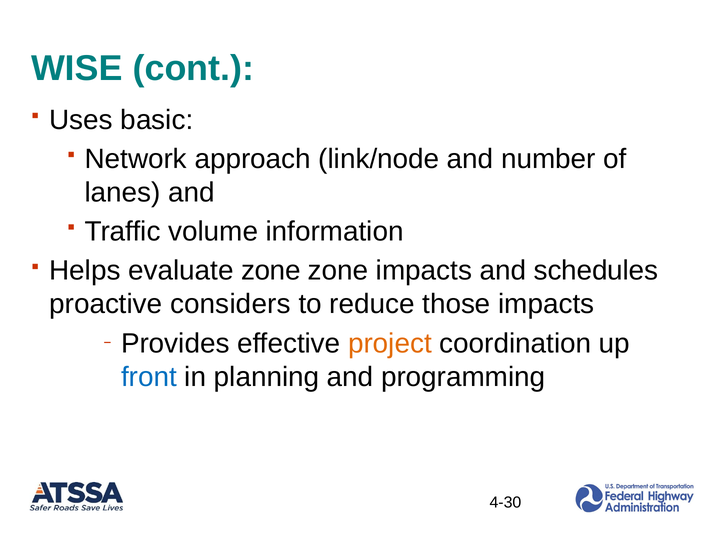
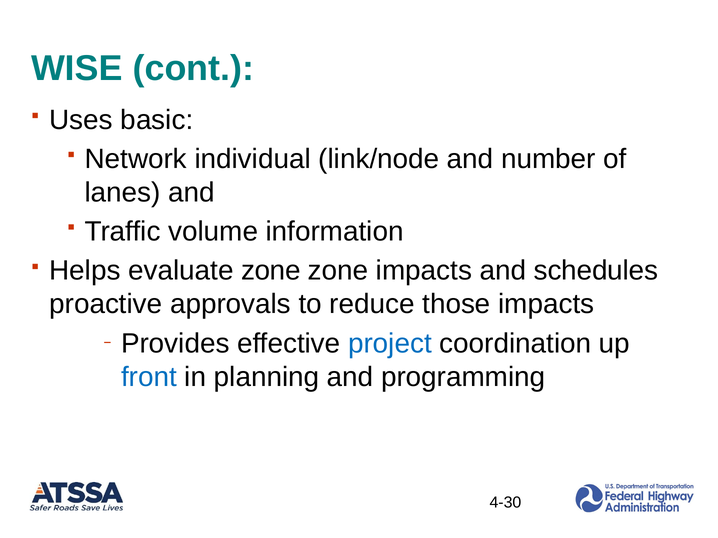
approach: approach -> individual (253, 159)
considers: considers -> approvals (230, 304)
project colour: orange -> blue (390, 344)
